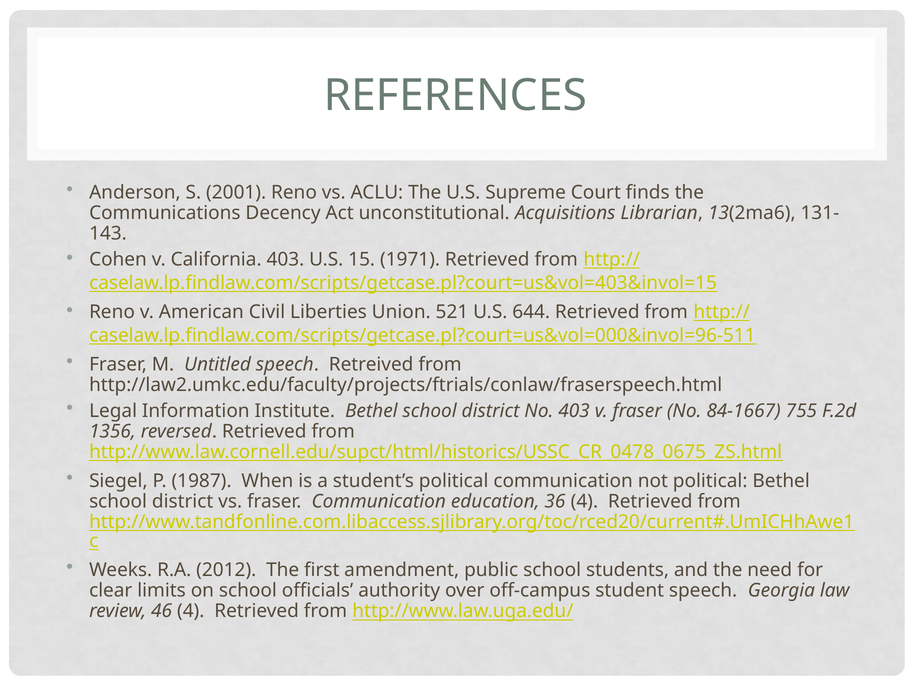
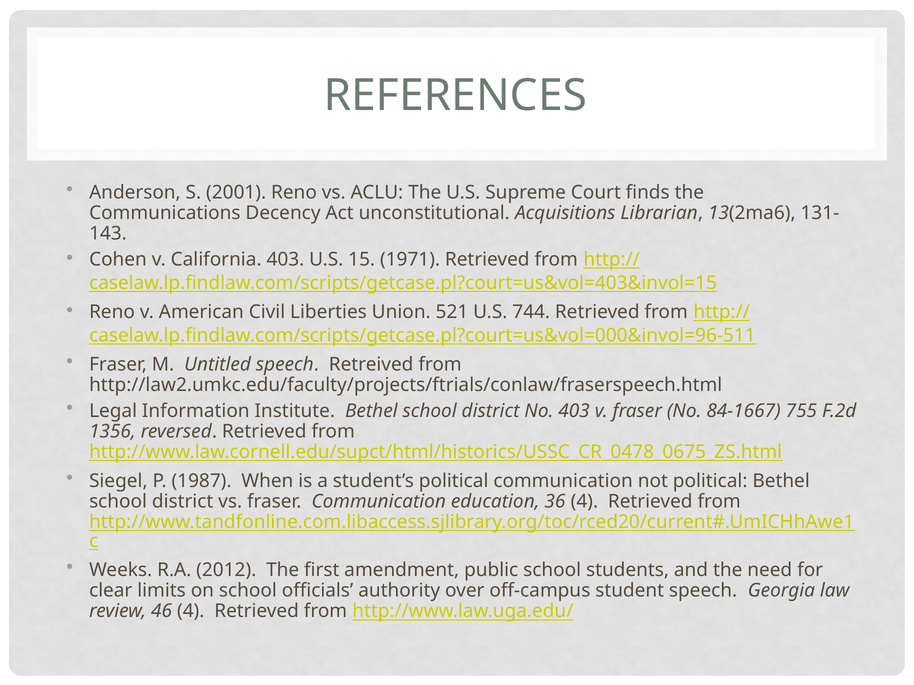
644: 644 -> 744 (531, 312)
